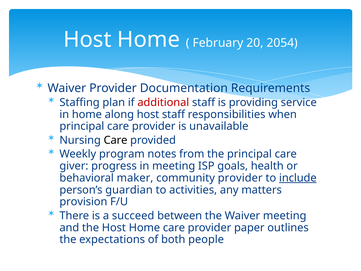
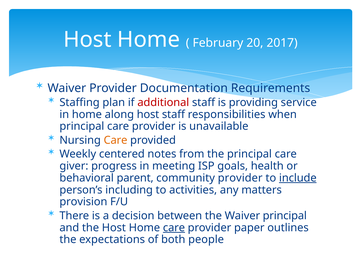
2054: 2054 -> 2017 (282, 43)
Care colour: black -> orange (116, 140)
program: program -> centered (122, 154)
maker: maker -> parent (135, 178)
guardian: guardian -> including (129, 190)
succeed: succeed -> decision (133, 215)
Waiver meeting: meeting -> principal (285, 215)
care underline: none -> present (174, 227)
